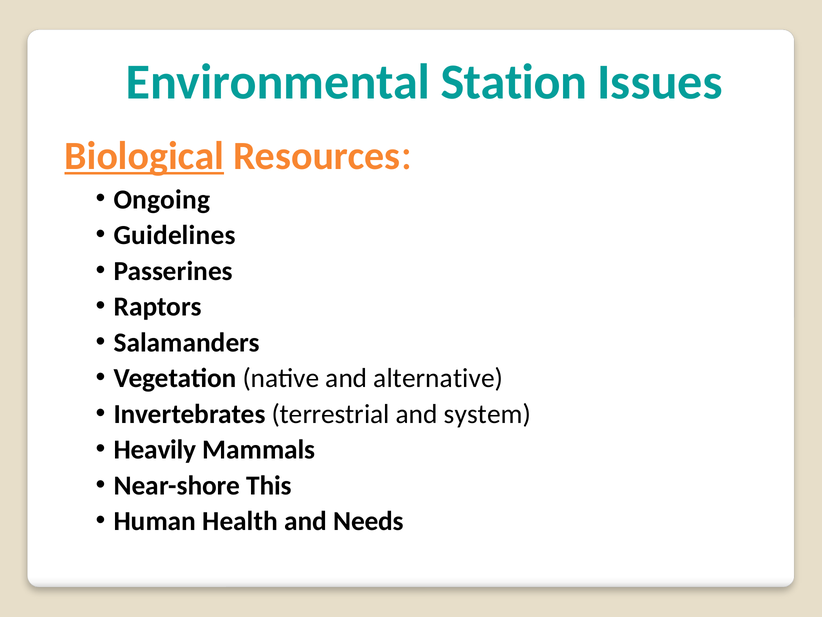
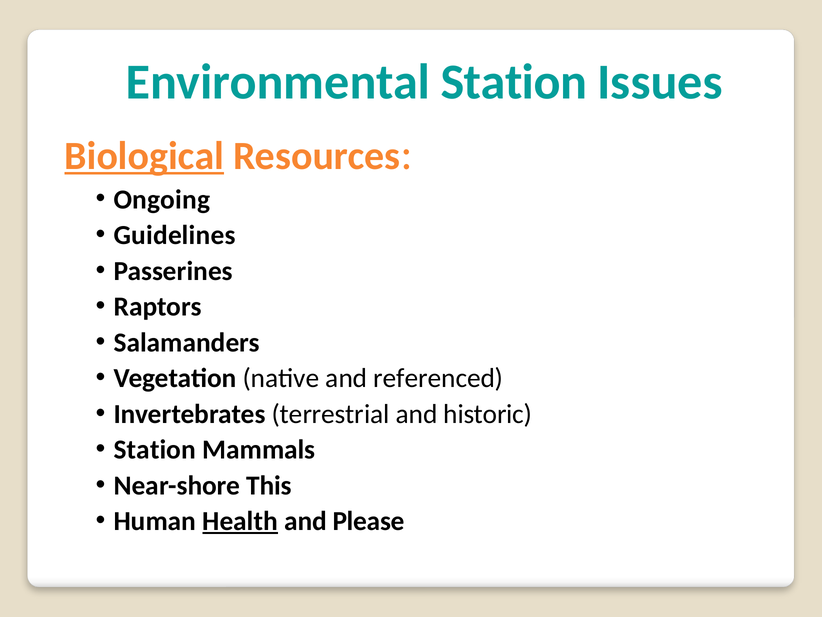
alternative: alternative -> referenced (438, 378)
system: system -> historic (488, 414)
Heavily: Heavily -> Station (155, 449)
Health underline: none -> present (240, 521)
Needs: Needs -> Please (369, 521)
